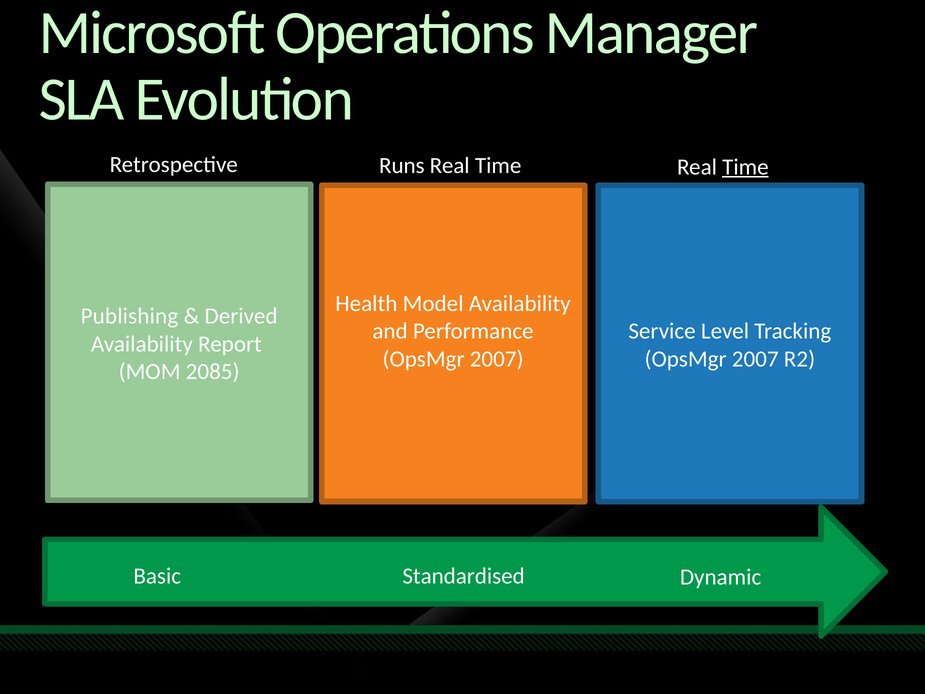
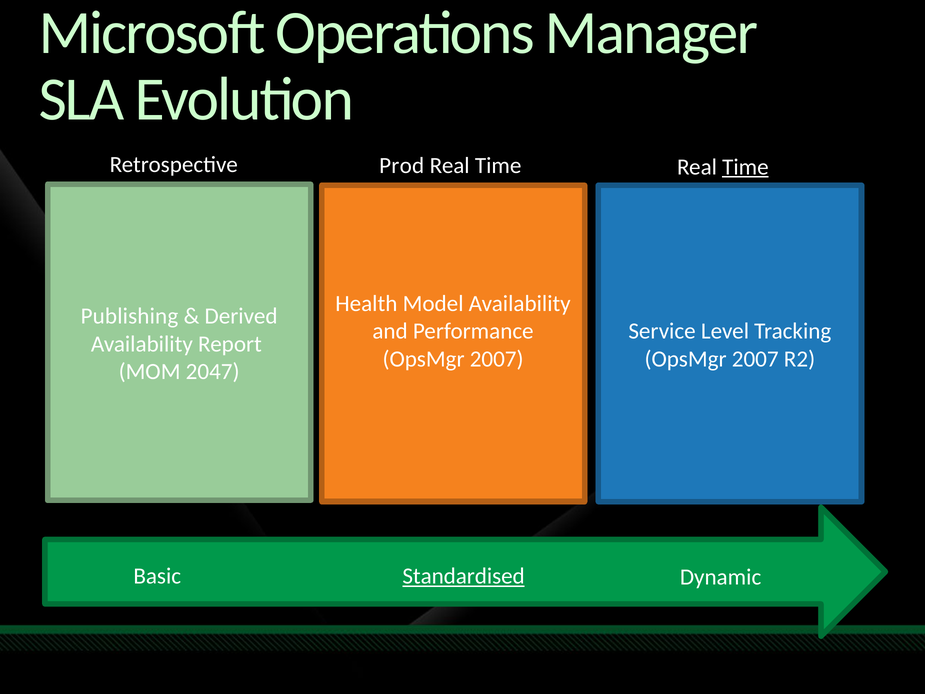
Runs: Runs -> Prod (402, 166)
2085: 2085 -> 2047 (213, 372)
Standardised underline: none -> present (464, 576)
